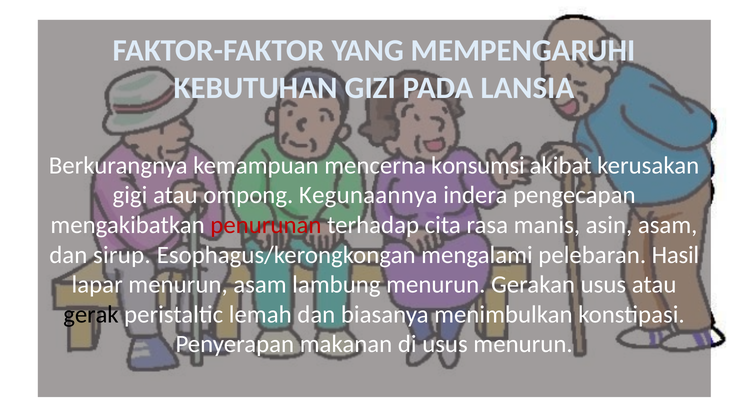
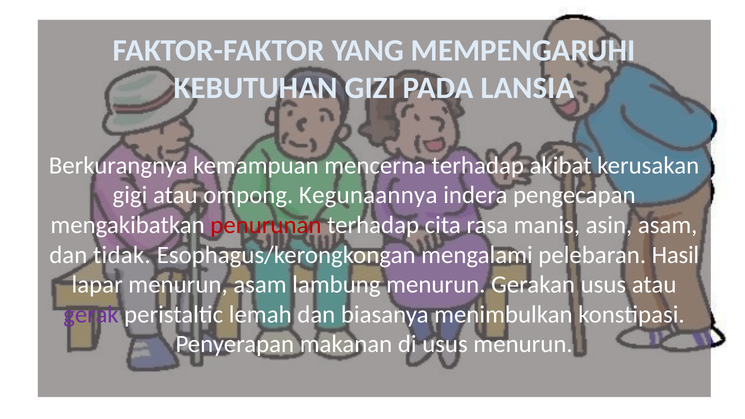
mencerna konsumsi: konsumsi -> terhadap (478, 165)
sirup: sirup -> tidak (122, 255)
gerak colour: black -> purple (91, 315)
